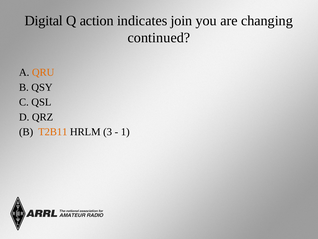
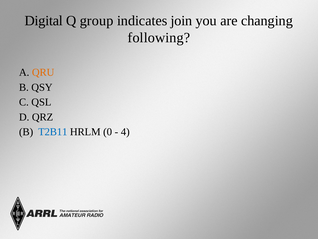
action: action -> group (97, 21)
continued: continued -> following (159, 38)
T2B11 colour: orange -> blue (53, 132)
3: 3 -> 0 (108, 132)
1: 1 -> 4 (125, 132)
